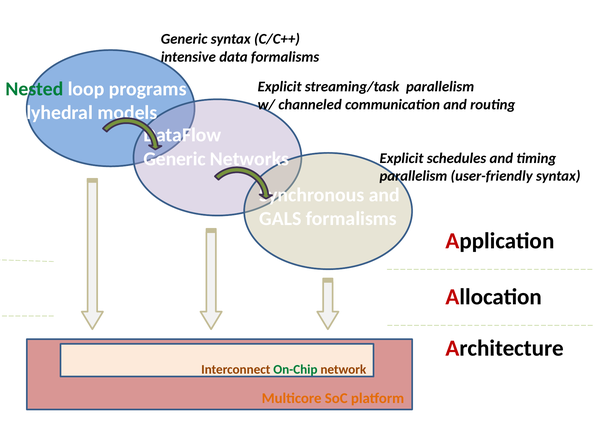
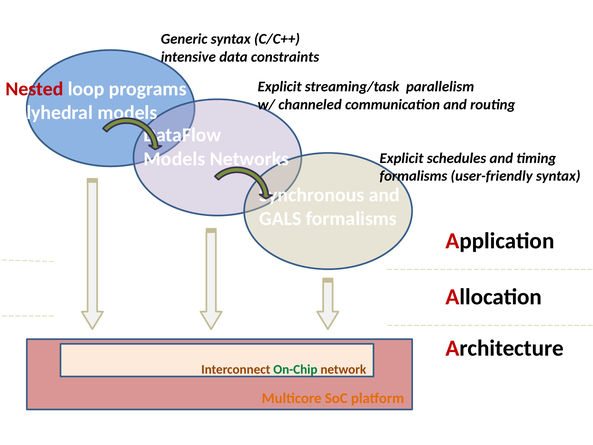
data formalisms: formalisms -> constraints (285, 57)
Nested colour: green -> red (34, 89)
Generic: Generic -> Models (174, 159)
parallelism: parallelism -> formalisms (413, 176)
